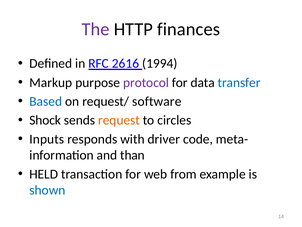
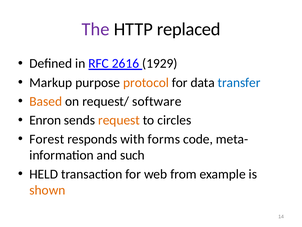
finances: finances -> replaced (189, 29)
1994: 1994 -> 1929 (160, 63)
protocol colour: purple -> orange (146, 82)
Based colour: blue -> orange (46, 101)
Shock: Shock -> Enron (45, 120)
Inputs: Inputs -> Forest (47, 139)
driver: driver -> forms (164, 139)
than: than -> such (132, 155)
shown colour: blue -> orange (47, 190)
